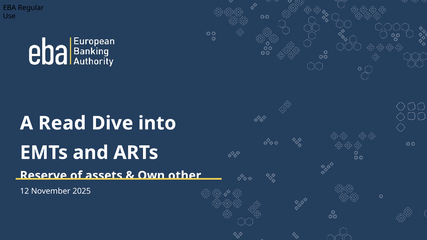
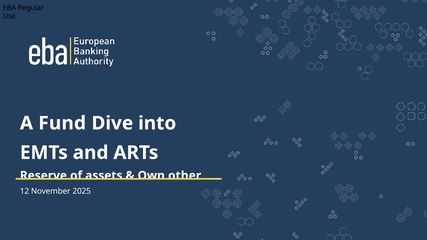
Read: Read -> Fund (62, 123)
